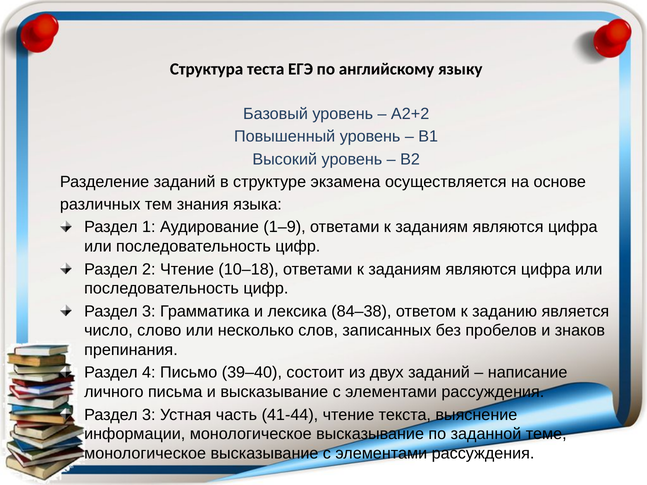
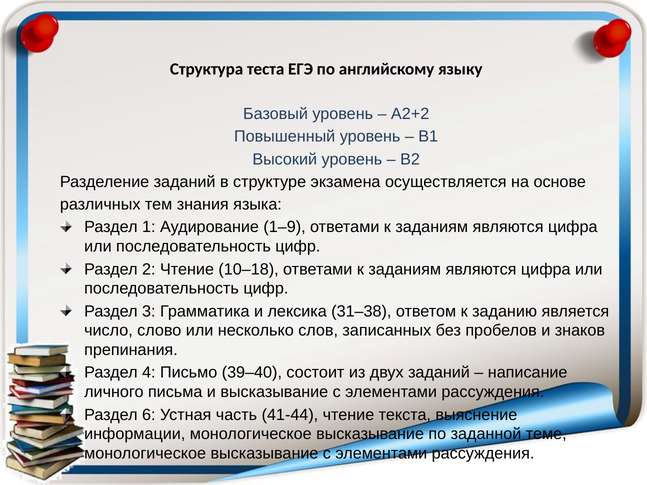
84–38: 84–38 -> 31–38 (361, 311)
3: 3 -> 6 (149, 415)
